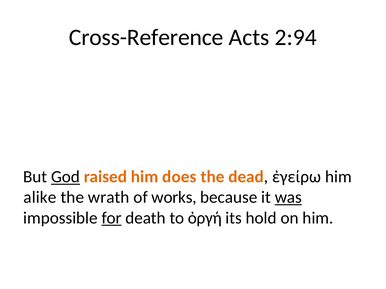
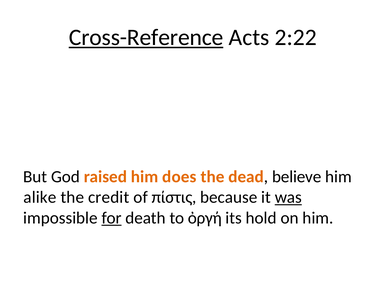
Cross-Reference underline: none -> present (146, 37)
2:94: 2:94 -> 2:22 (296, 37)
God underline: present -> none (66, 177)
ἐγείρω: ἐγείρω -> believe (297, 177)
wrath: wrath -> credit (109, 198)
works: works -> πίστις (174, 198)
